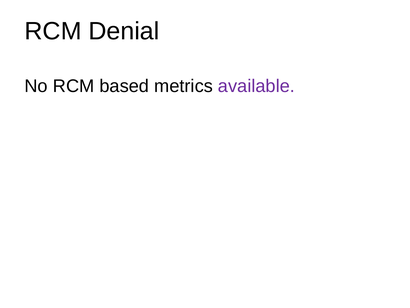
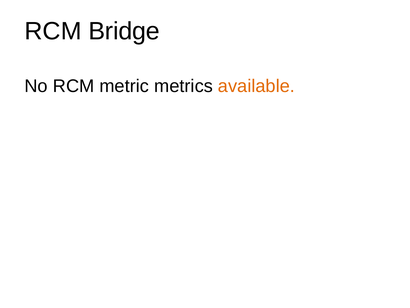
Denial: Denial -> Bridge (124, 31)
based: based -> metric (124, 86)
available colour: purple -> orange (256, 86)
